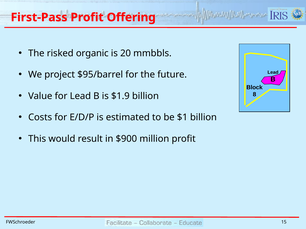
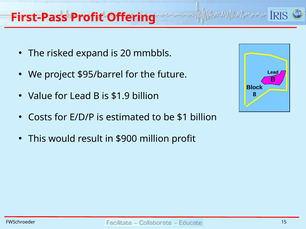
organic: organic -> expand (92, 53)
